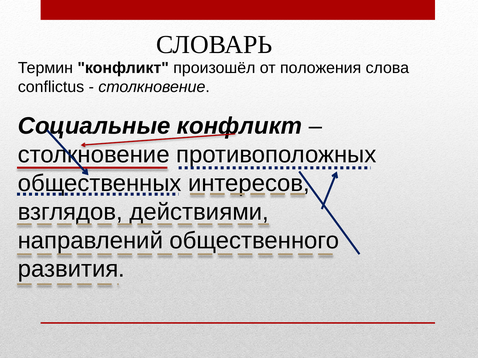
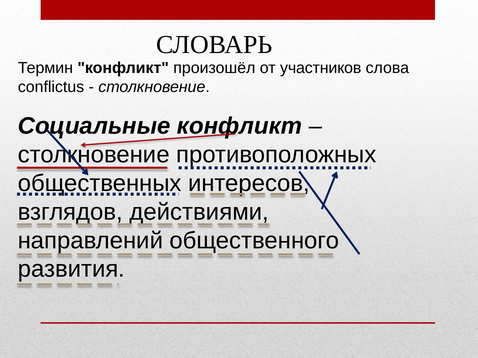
положения: положения -> участников (321, 68)
